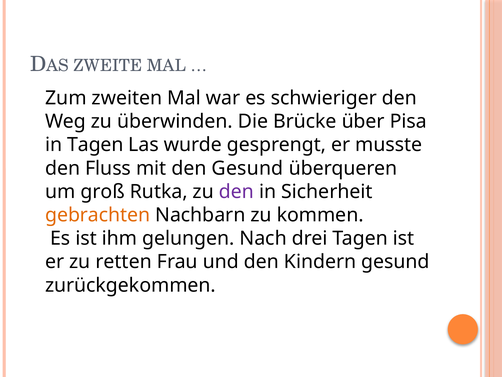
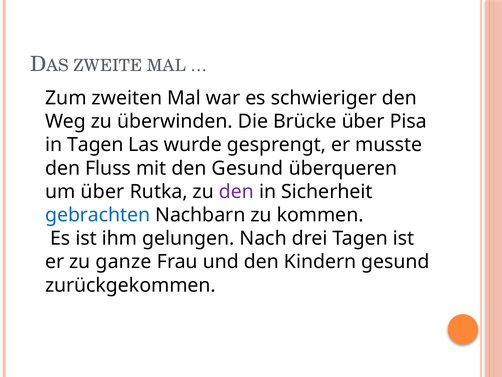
um groß: groß -> über (102, 191)
gebrachten colour: orange -> blue (98, 215)
retten: retten -> ganze (124, 262)
